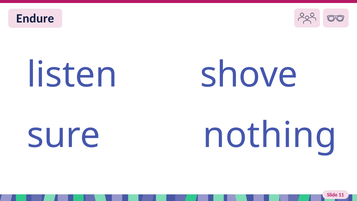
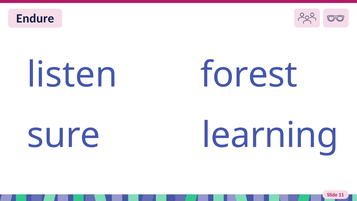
shove: shove -> forest (249, 75)
nothing: nothing -> learning (270, 135)
